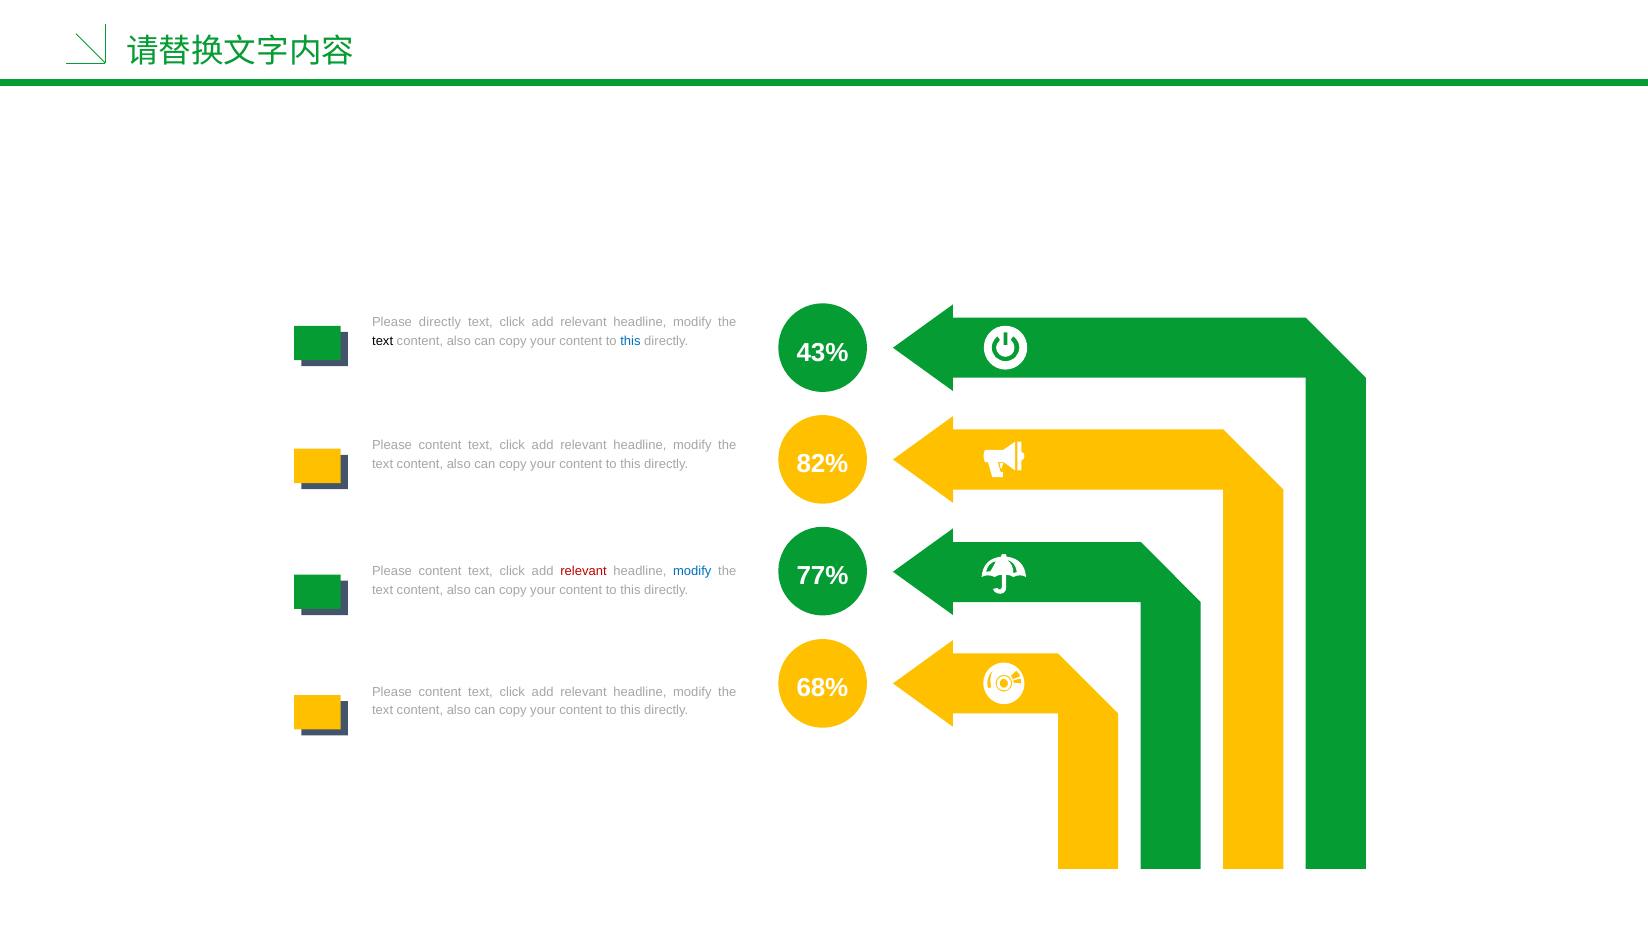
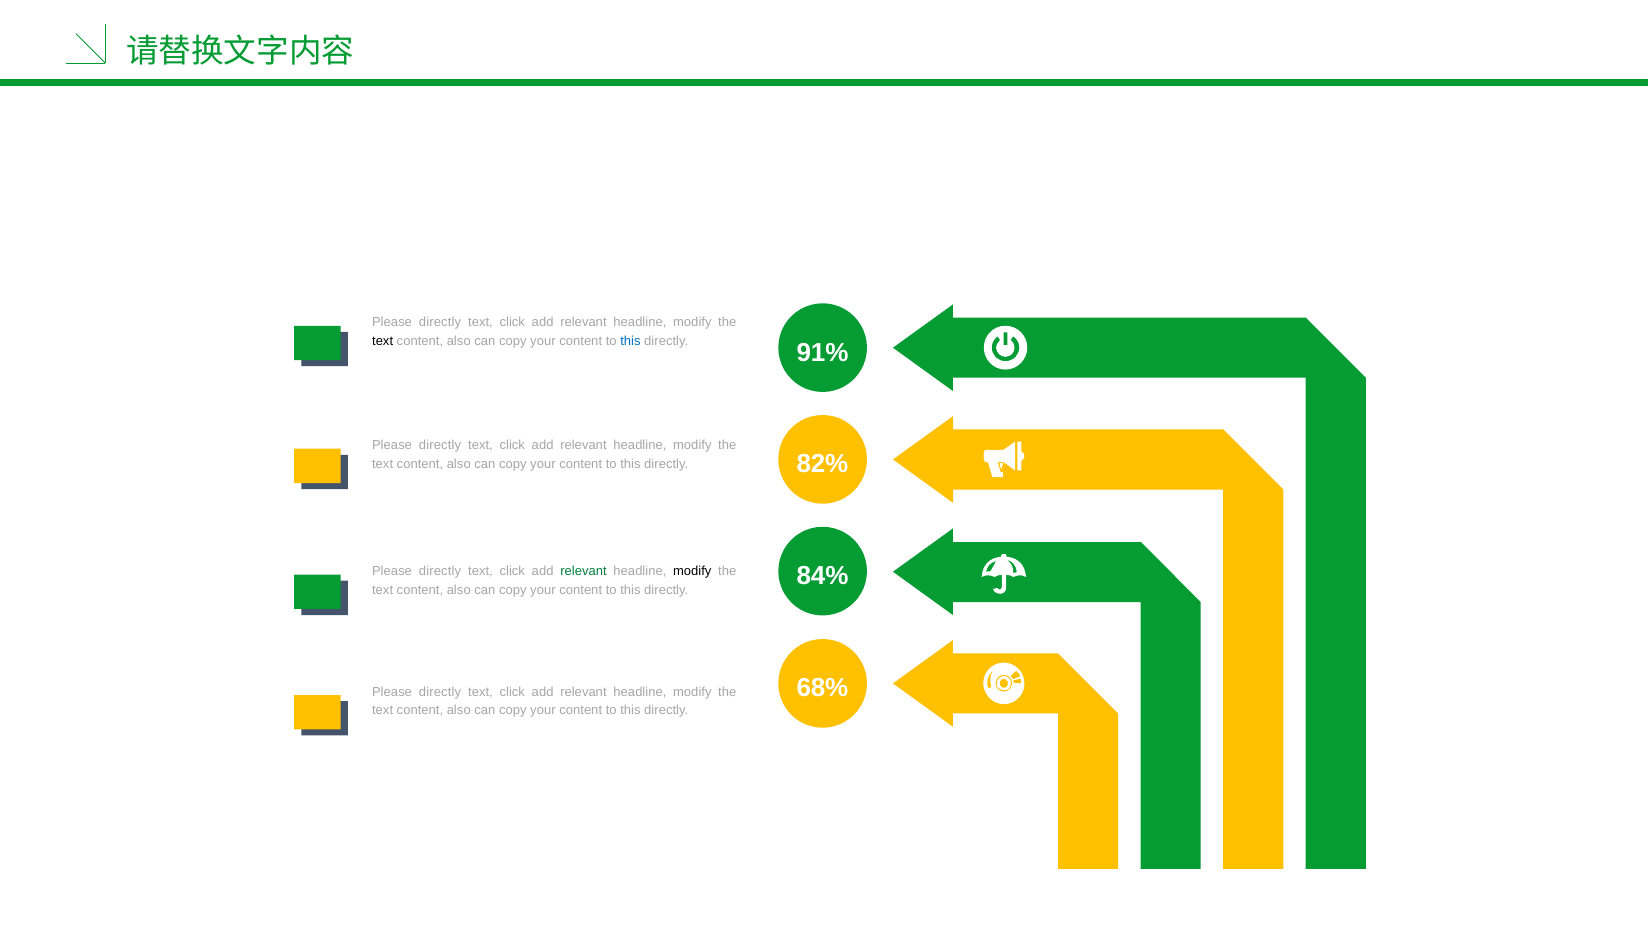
43%: 43% -> 91% (822, 352)
content: content -> directly (440, 445)
77%: 77% -> 84% (822, 576)
content: content -> directly (440, 571)
relevant colour: red -> green (583, 571)
modify colour: blue -> black (692, 571)
content: content -> directly (440, 692)
